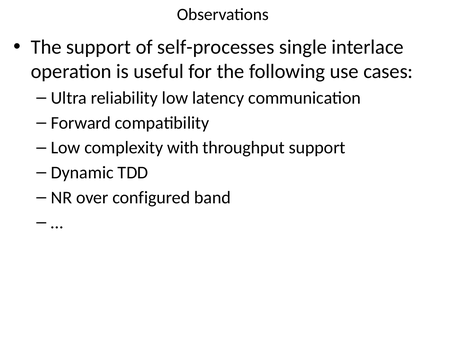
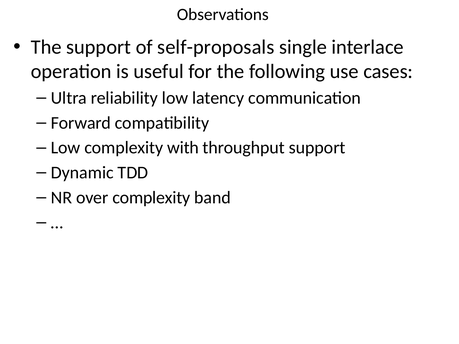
self-processes: self-processes -> self-proposals (216, 47)
over configured: configured -> complexity (151, 198)
